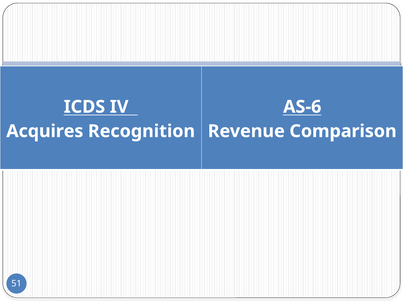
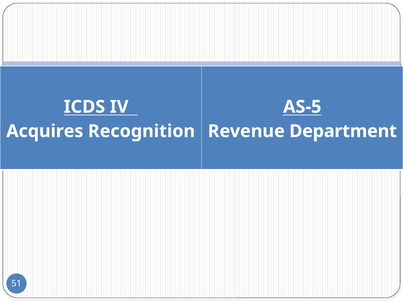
AS-6: AS-6 -> AS-5 (302, 107)
Comparison: Comparison -> Department (343, 131)
